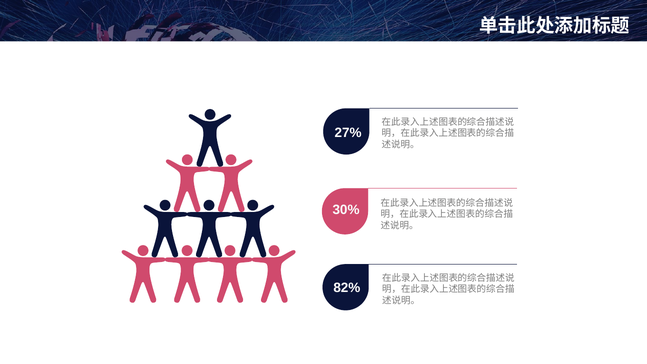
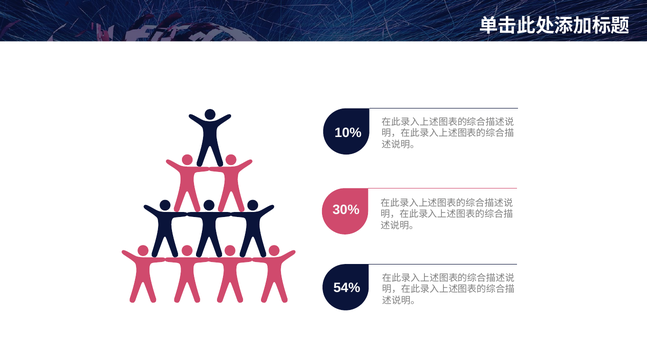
27%: 27% -> 10% (348, 133)
82%: 82% -> 54% (347, 288)
